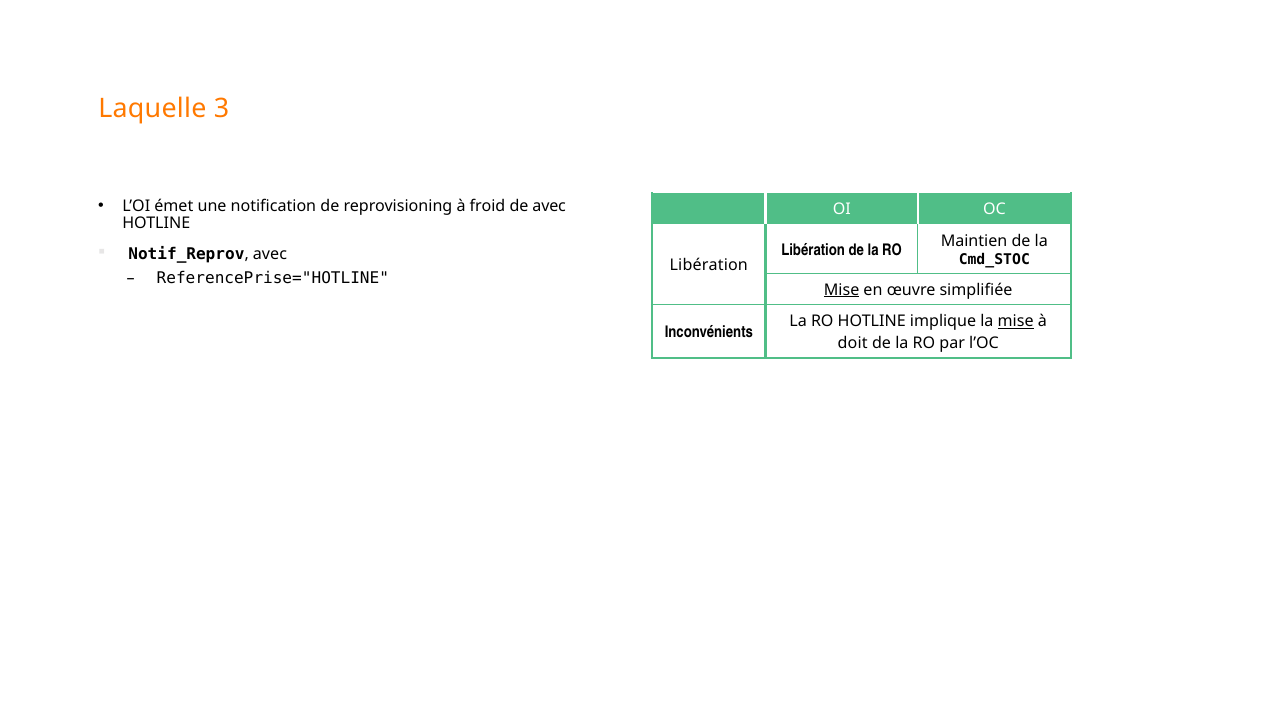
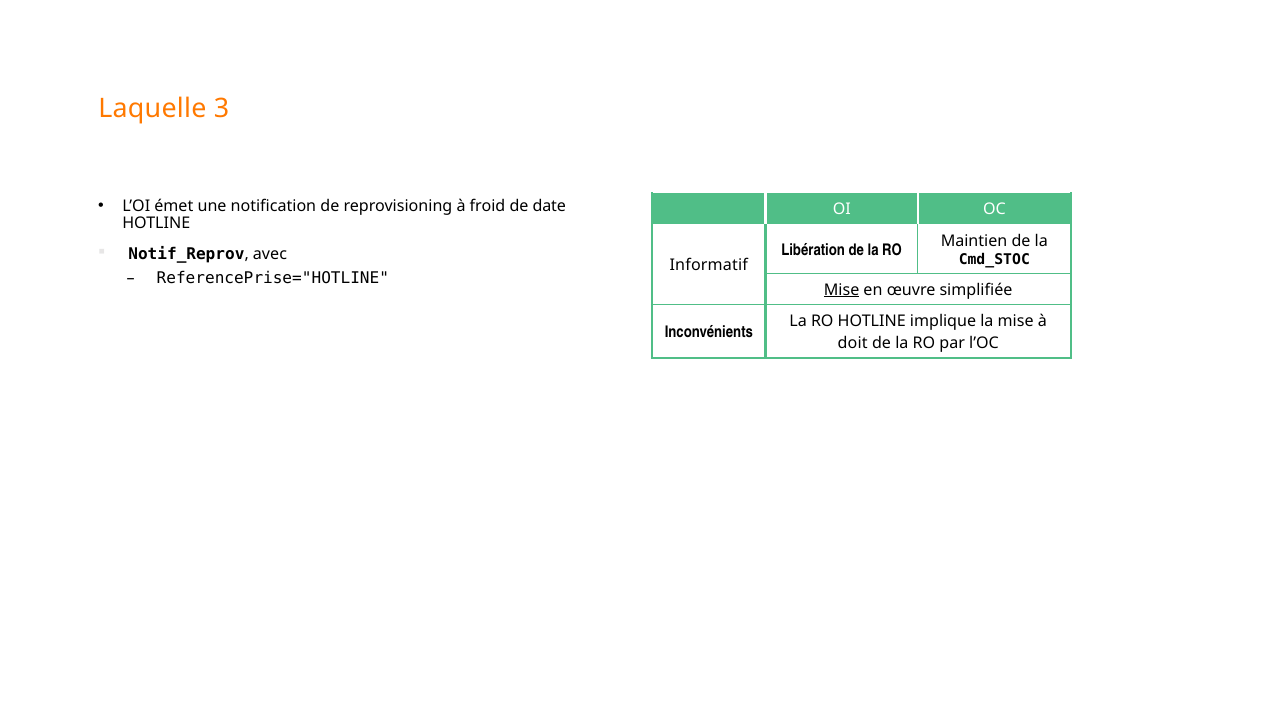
de avec: avec -> date (549, 206)
Libération: Libération -> Informatif (709, 266)
mise underline: present -> none (1016, 322)
